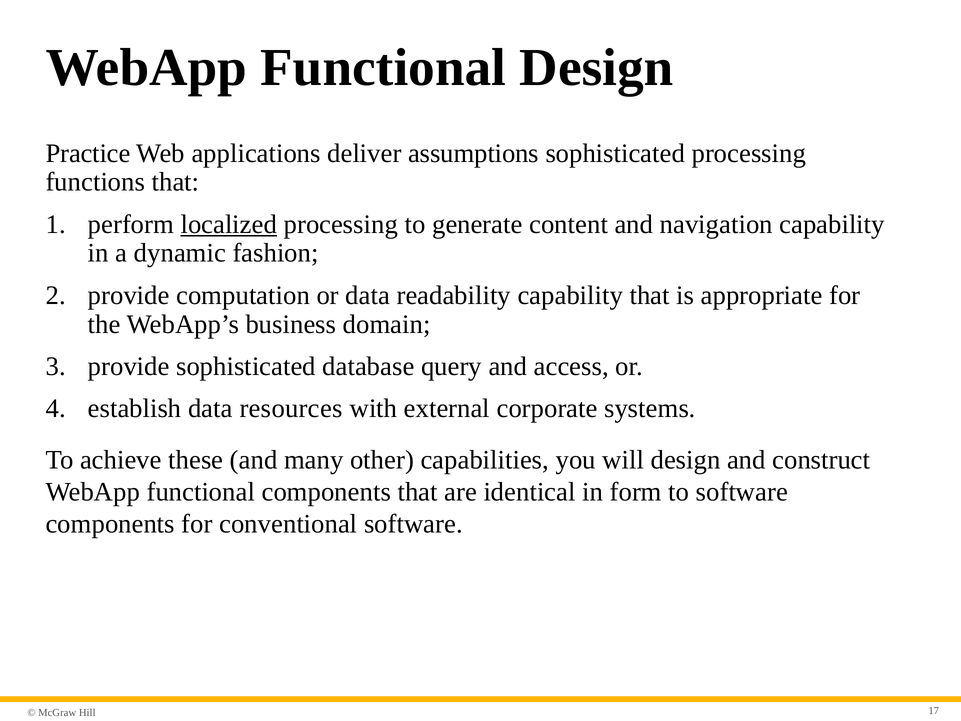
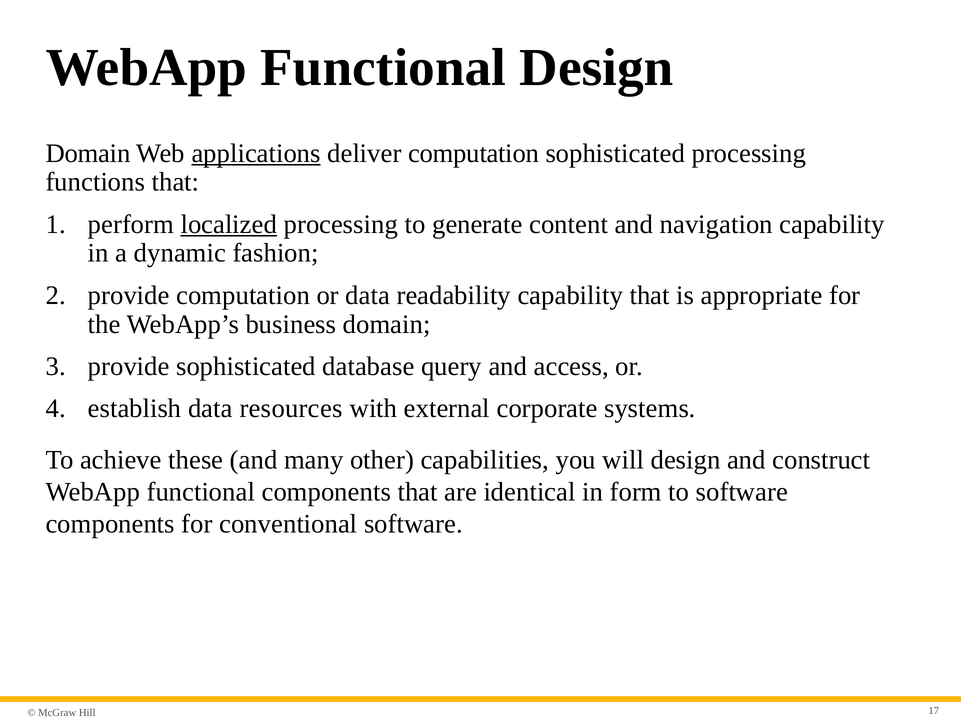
Practice: Practice -> Domain (88, 153)
applications underline: none -> present (256, 153)
deliver assumptions: assumptions -> computation (474, 153)
